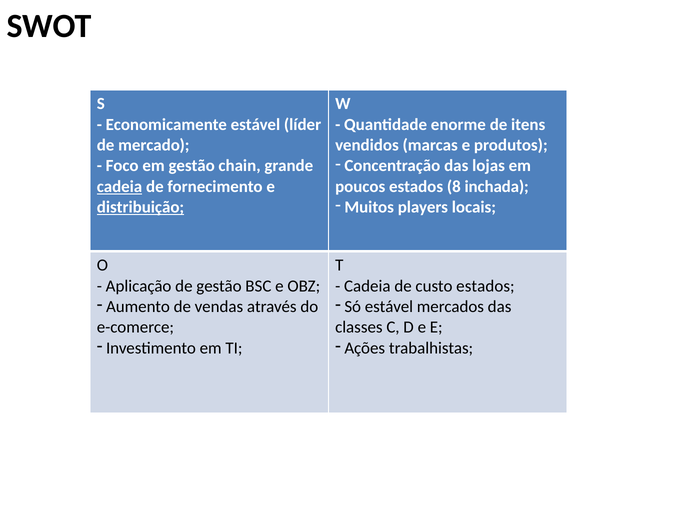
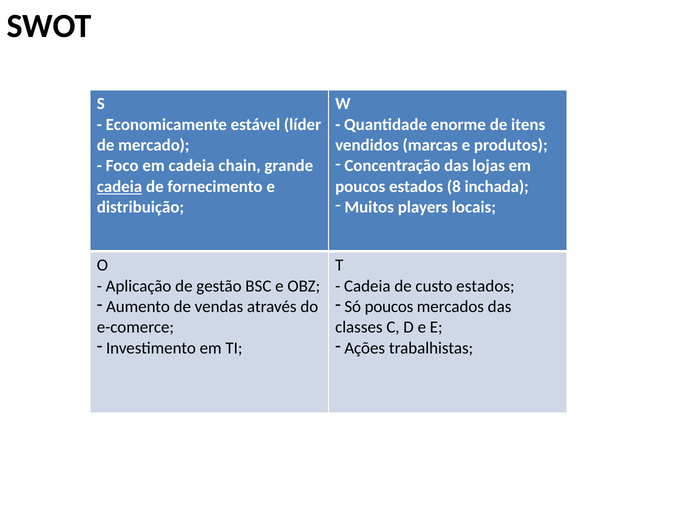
em gestão: gestão -> cadeia (192, 166)
distribuição underline: present -> none (140, 207)
Só estável: estável -> poucos (389, 307)
